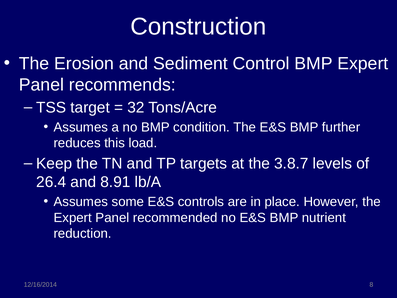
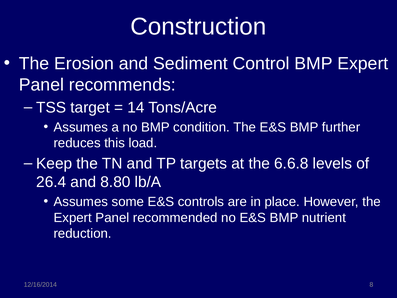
32: 32 -> 14 (136, 107)
3.8.7: 3.8.7 -> 6.6.8 (291, 163)
8.91: 8.91 -> 8.80 (115, 182)
